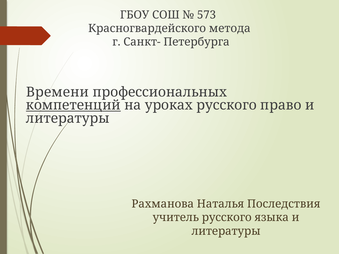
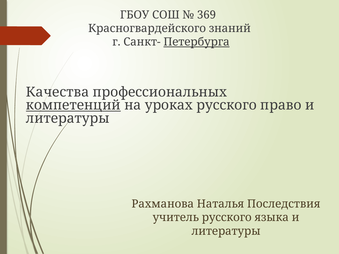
573: 573 -> 369 (207, 15)
метода: метода -> знаний (230, 28)
Петербурга underline: none -> present (197, 42)
Времени: Времени -> Качества (58, 92)
